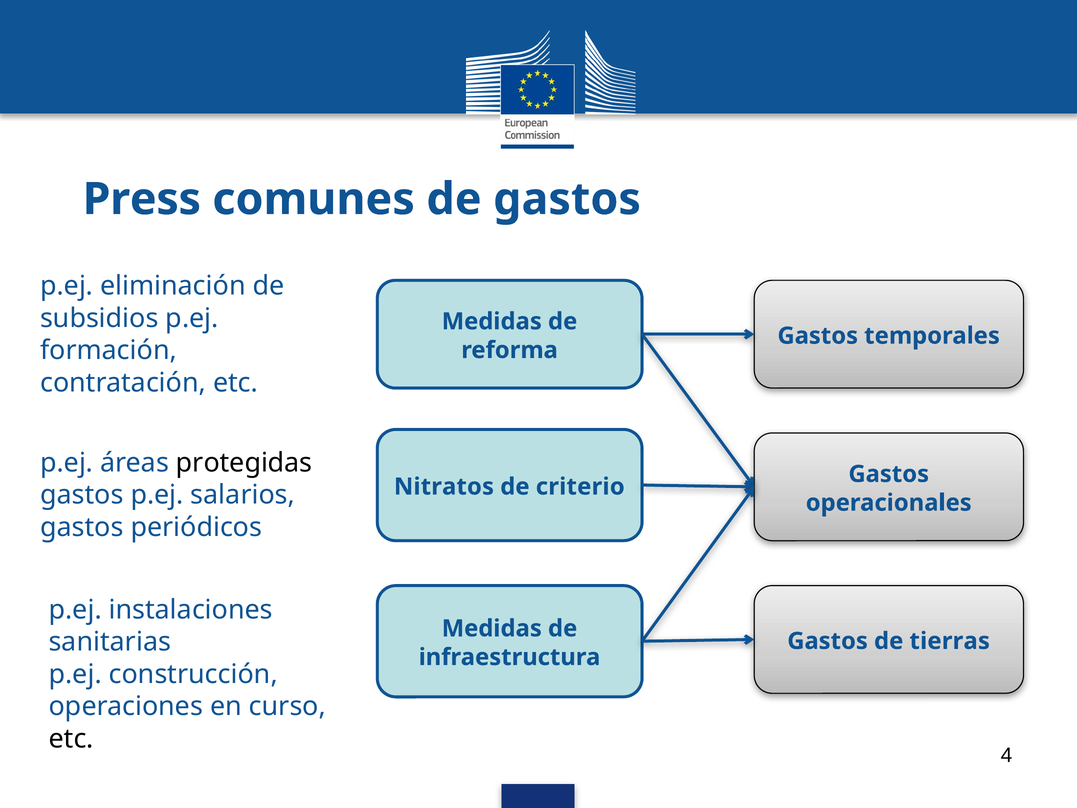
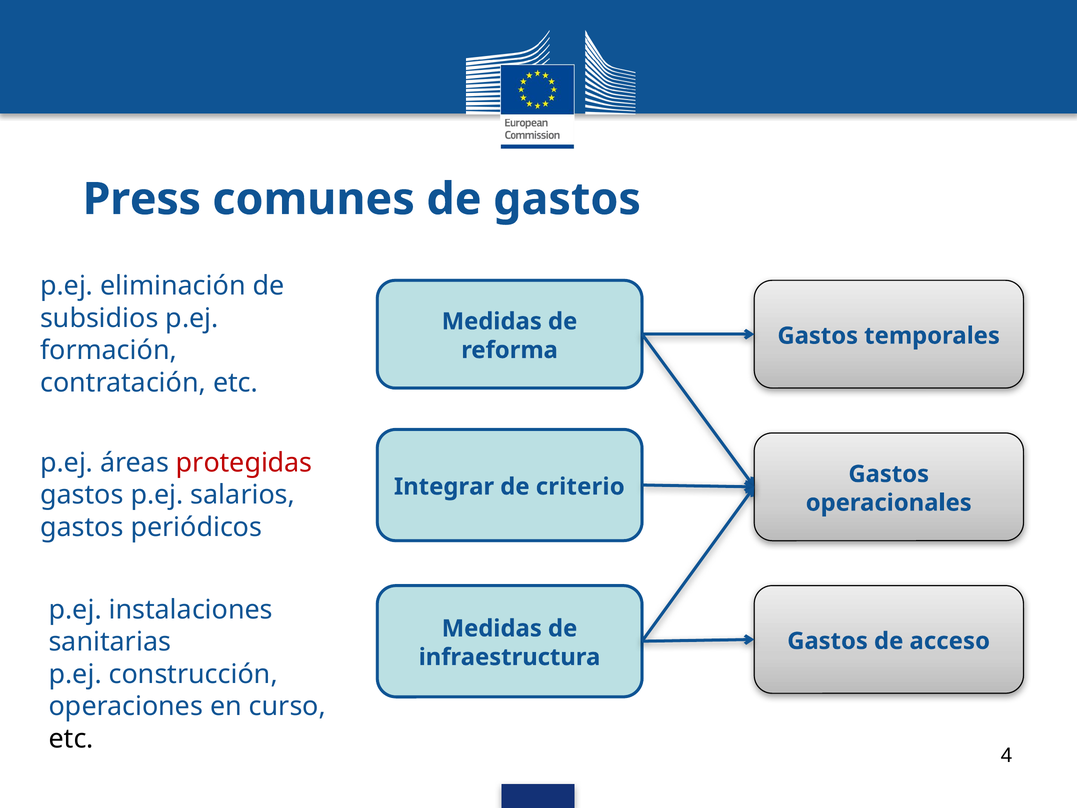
protegidas colour: black -> red (244, 462)
Nitratos: Nitratos -> Integrar (444, 487)
tierras: tierras -> acceso (950, 641)
